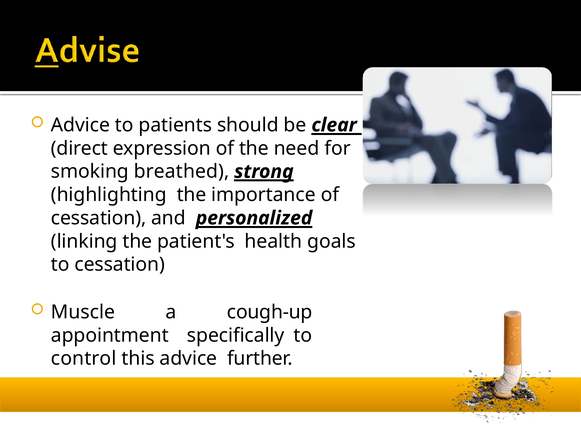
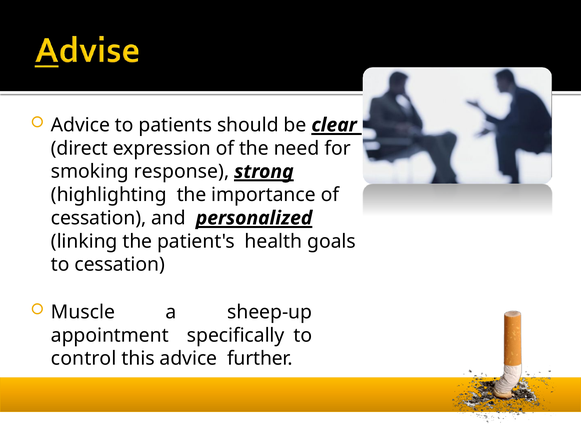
breathed: breathed -> response (182, 171)
cough-up: cough-up -> sheep-up (270, 312)
